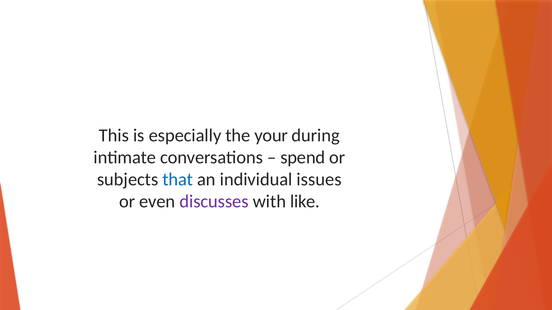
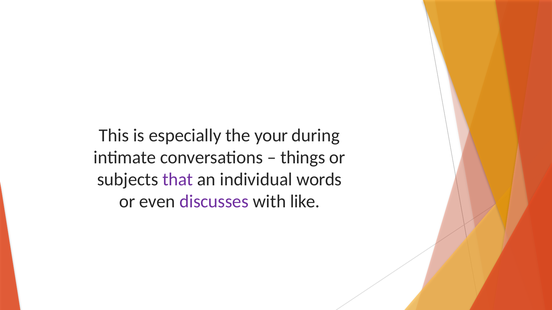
spend: spend -> things (303, 158)
that colour: blue -> purple (178, 180)
issues: issues -> words (319, 180)
